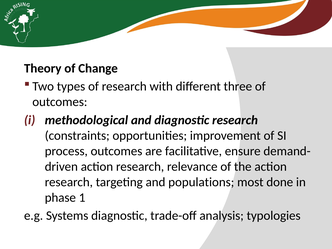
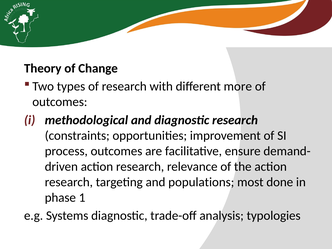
three: three -> more (238, 86)
